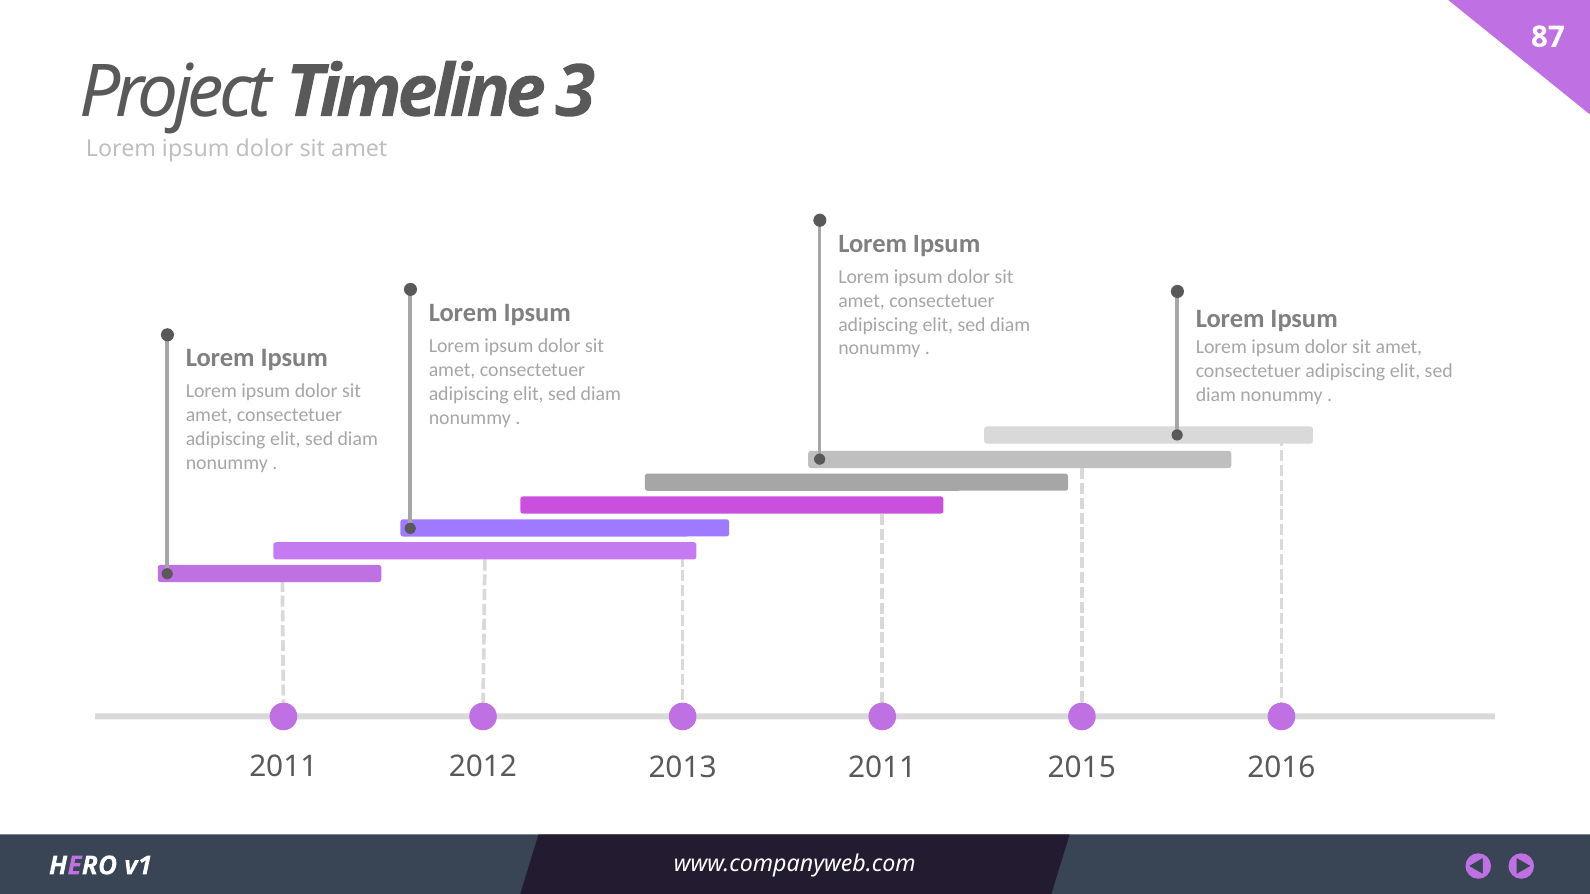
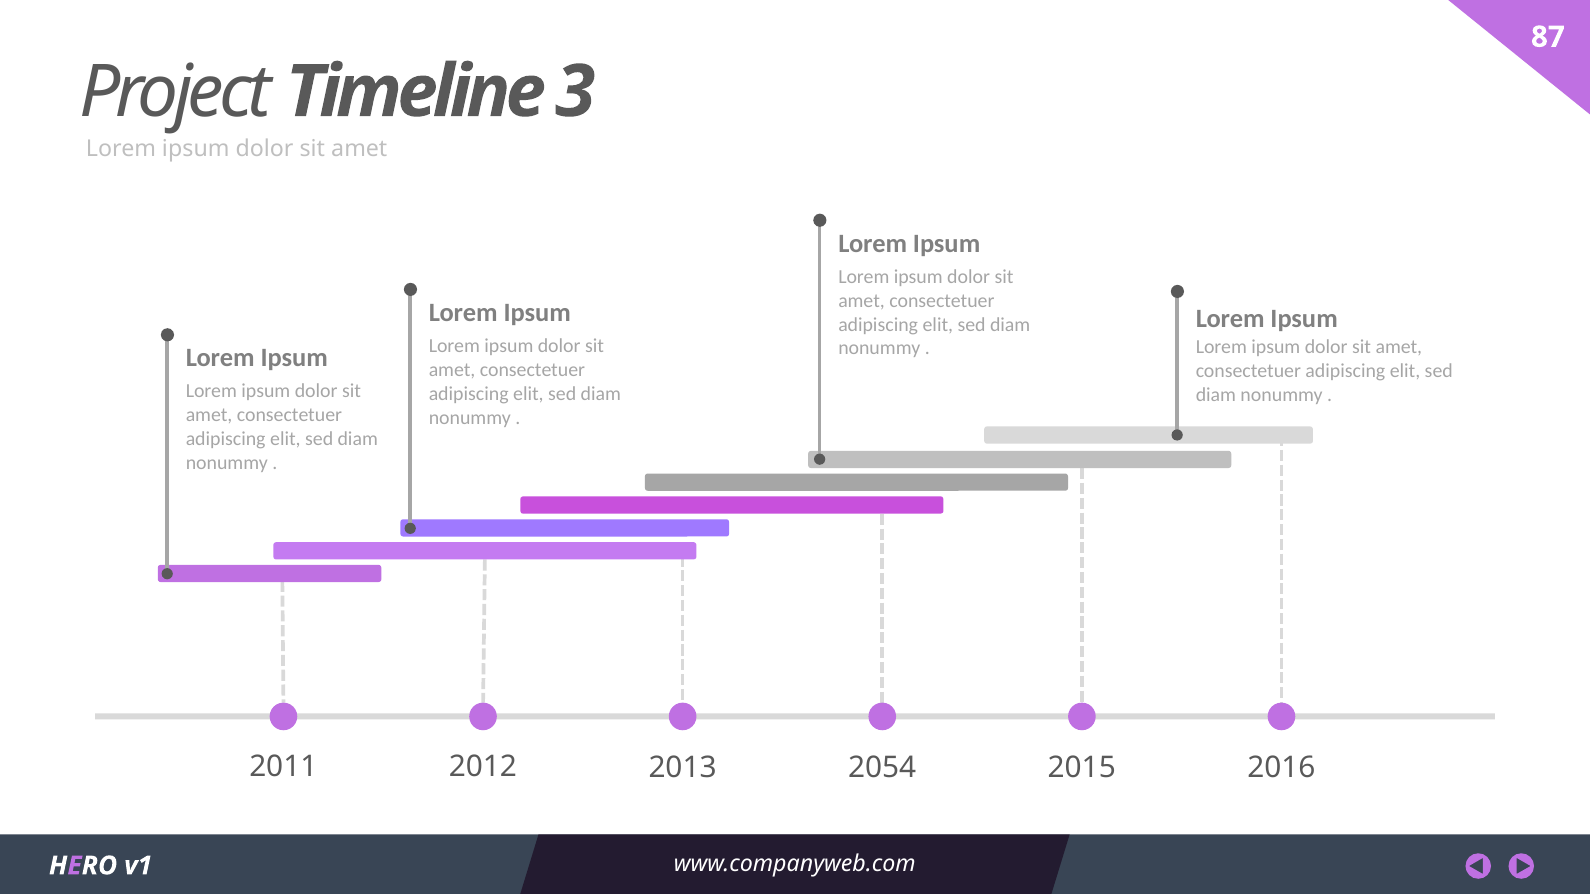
2013 2011: 2011 -> 2054 (882, 768)
